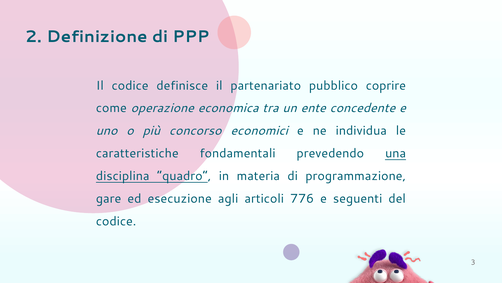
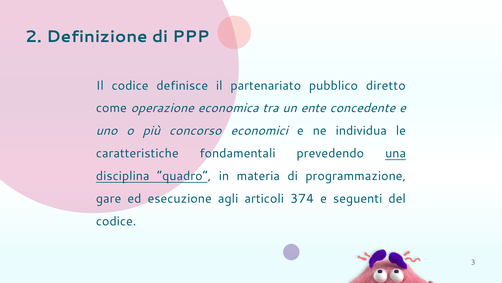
coprire: coprire -> diretto (386, 85)
776: 776 -> 374 (302, 198)
